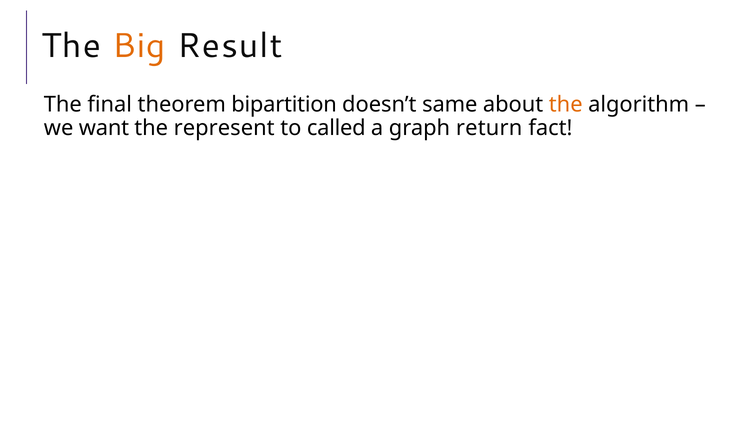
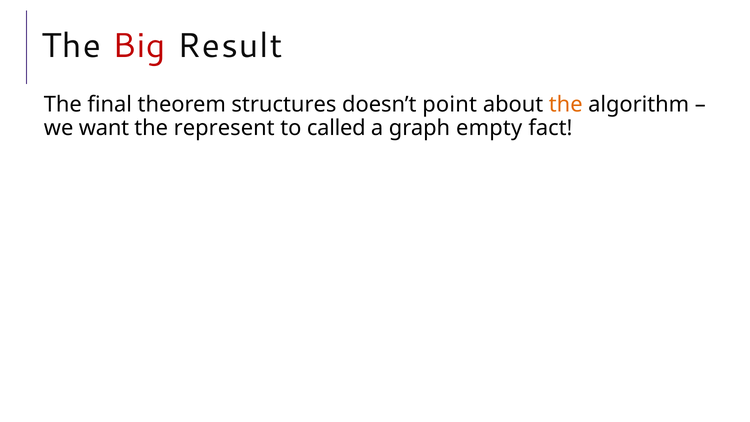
Big colour: orange -> red (139, 46)
bipartition: bipartition -> structures (284, 105)
same: same -> point (450, 105)
return: return -> empty (489, 128)
